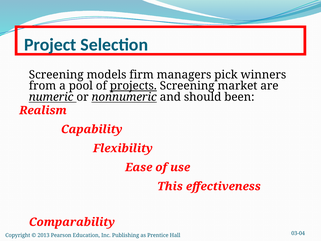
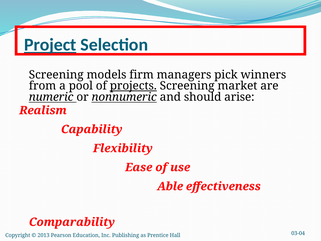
Project underline: none -> present (50, 45)
been: been -> arise (239, 97)
This: This -> Able (170, 186)
